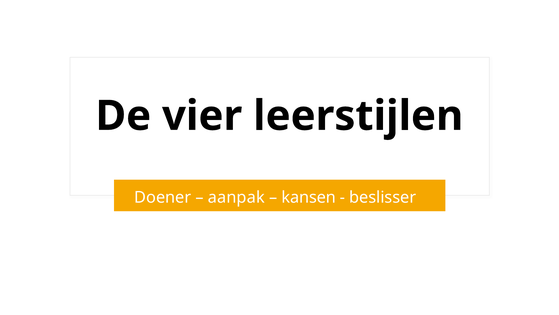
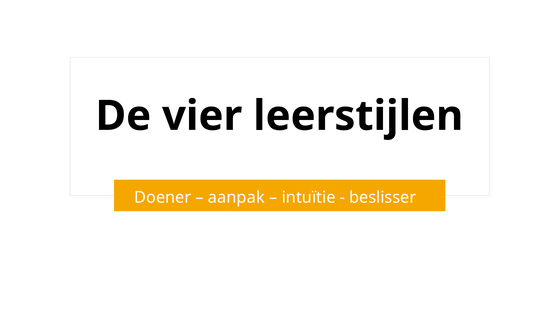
kansen: kansen -> intuïtie (309, 197)
